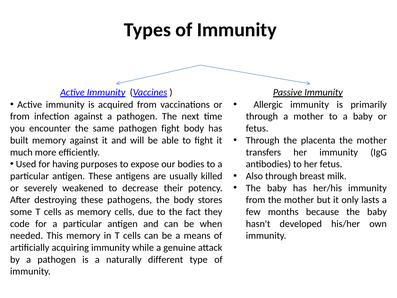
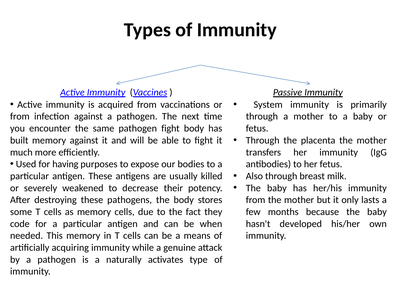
Allergic: Allergic -> System (268, 104)
different: different -> activates (166, 259)
